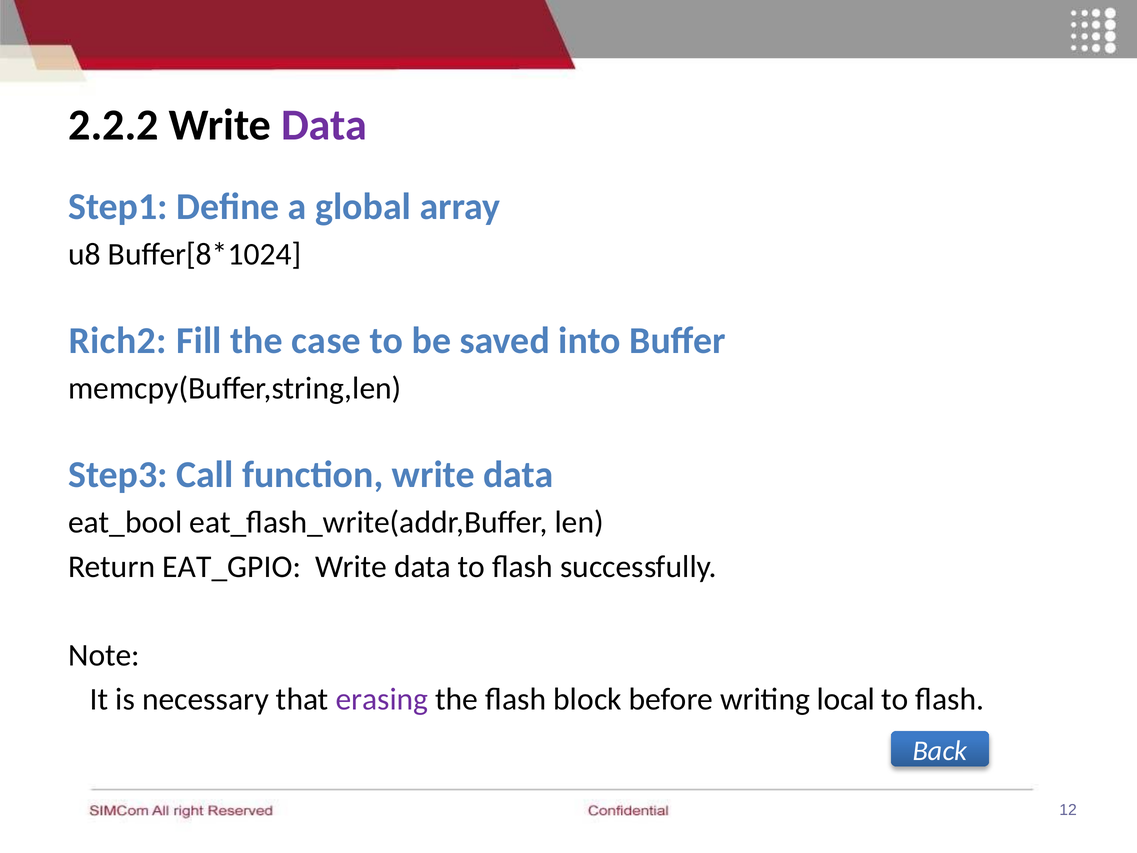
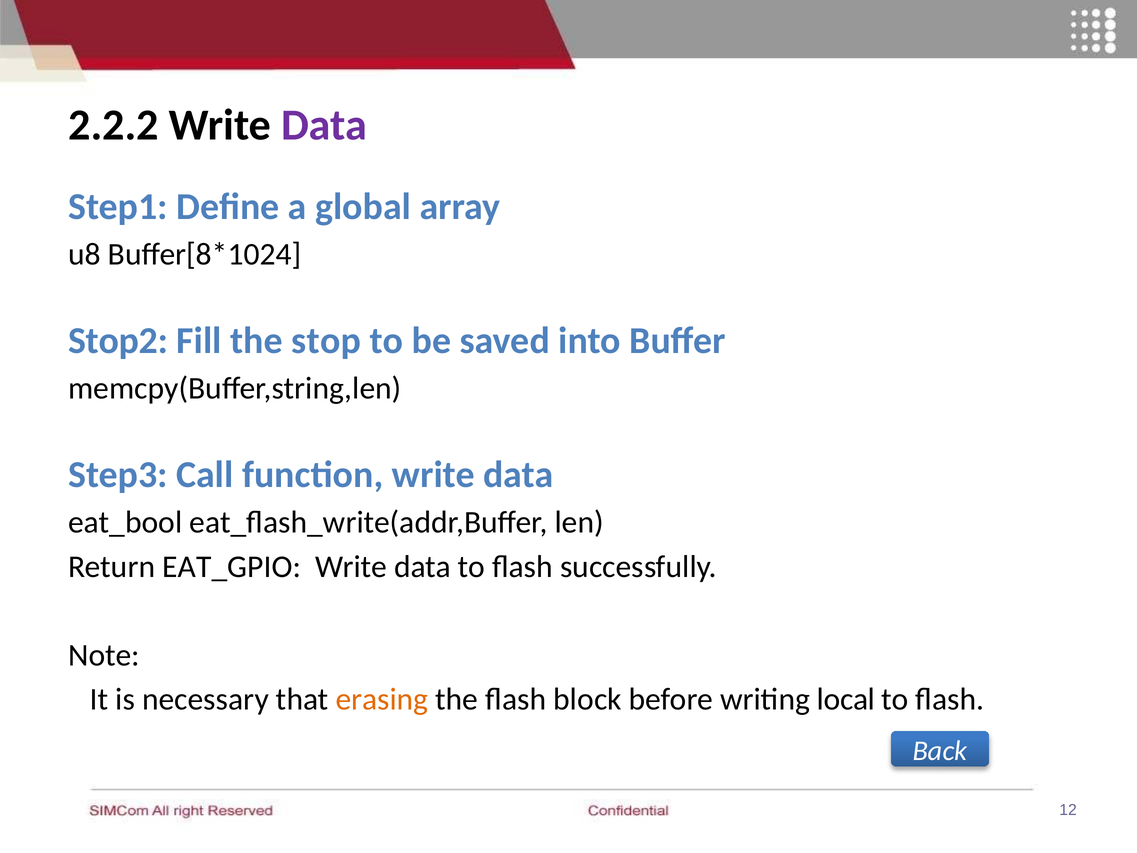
Rich2: Rich2 -> Stop2 (118, 341)
case: case -> stop (326, 341)
erasing colour: purple -> orange (382, 699)
